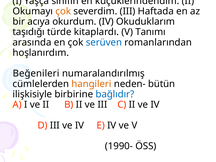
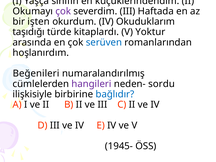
çok colour: orange -> purple (63, 11)
acıya: acıya -> işten (39, 22)
Tanımı: Tanımı -> Yoktur (150, 32)
hangileri colour: orange -> purple (91, 84)
bütün: bütün -> sordu (162, 84)
1990-: 1990- -> 1945- (119, 146)
